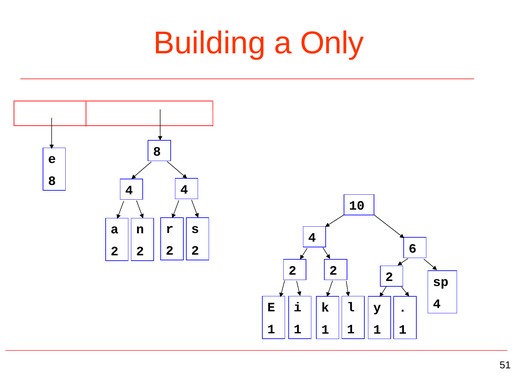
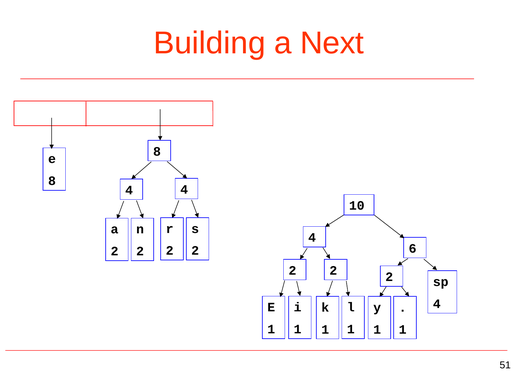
Only: Only -> Next (332, 43)
